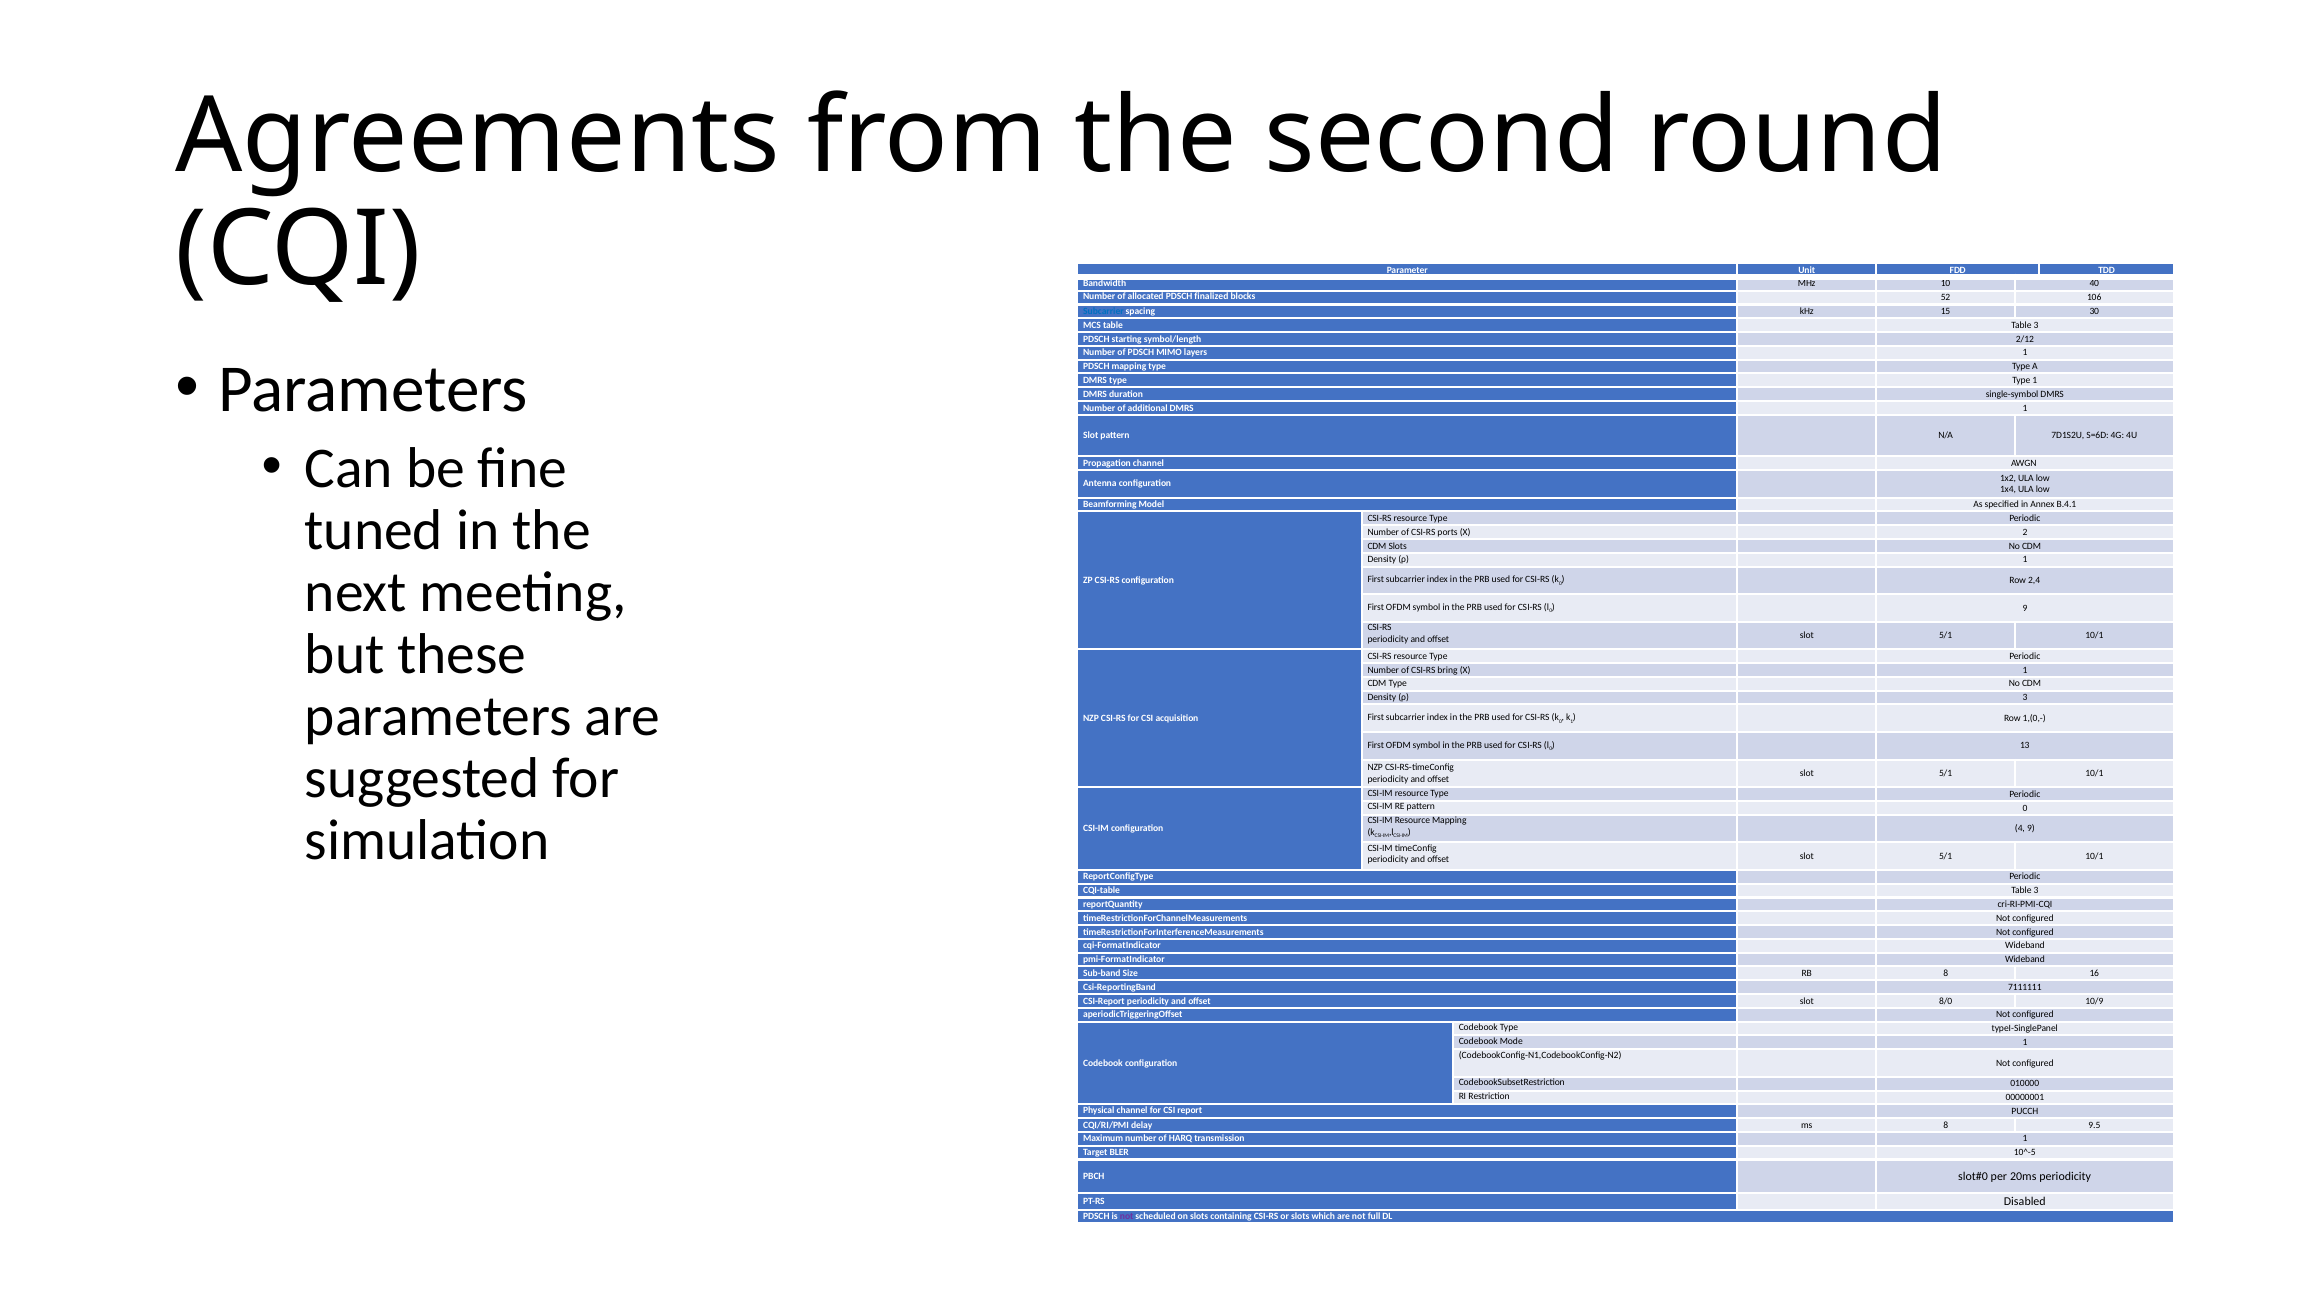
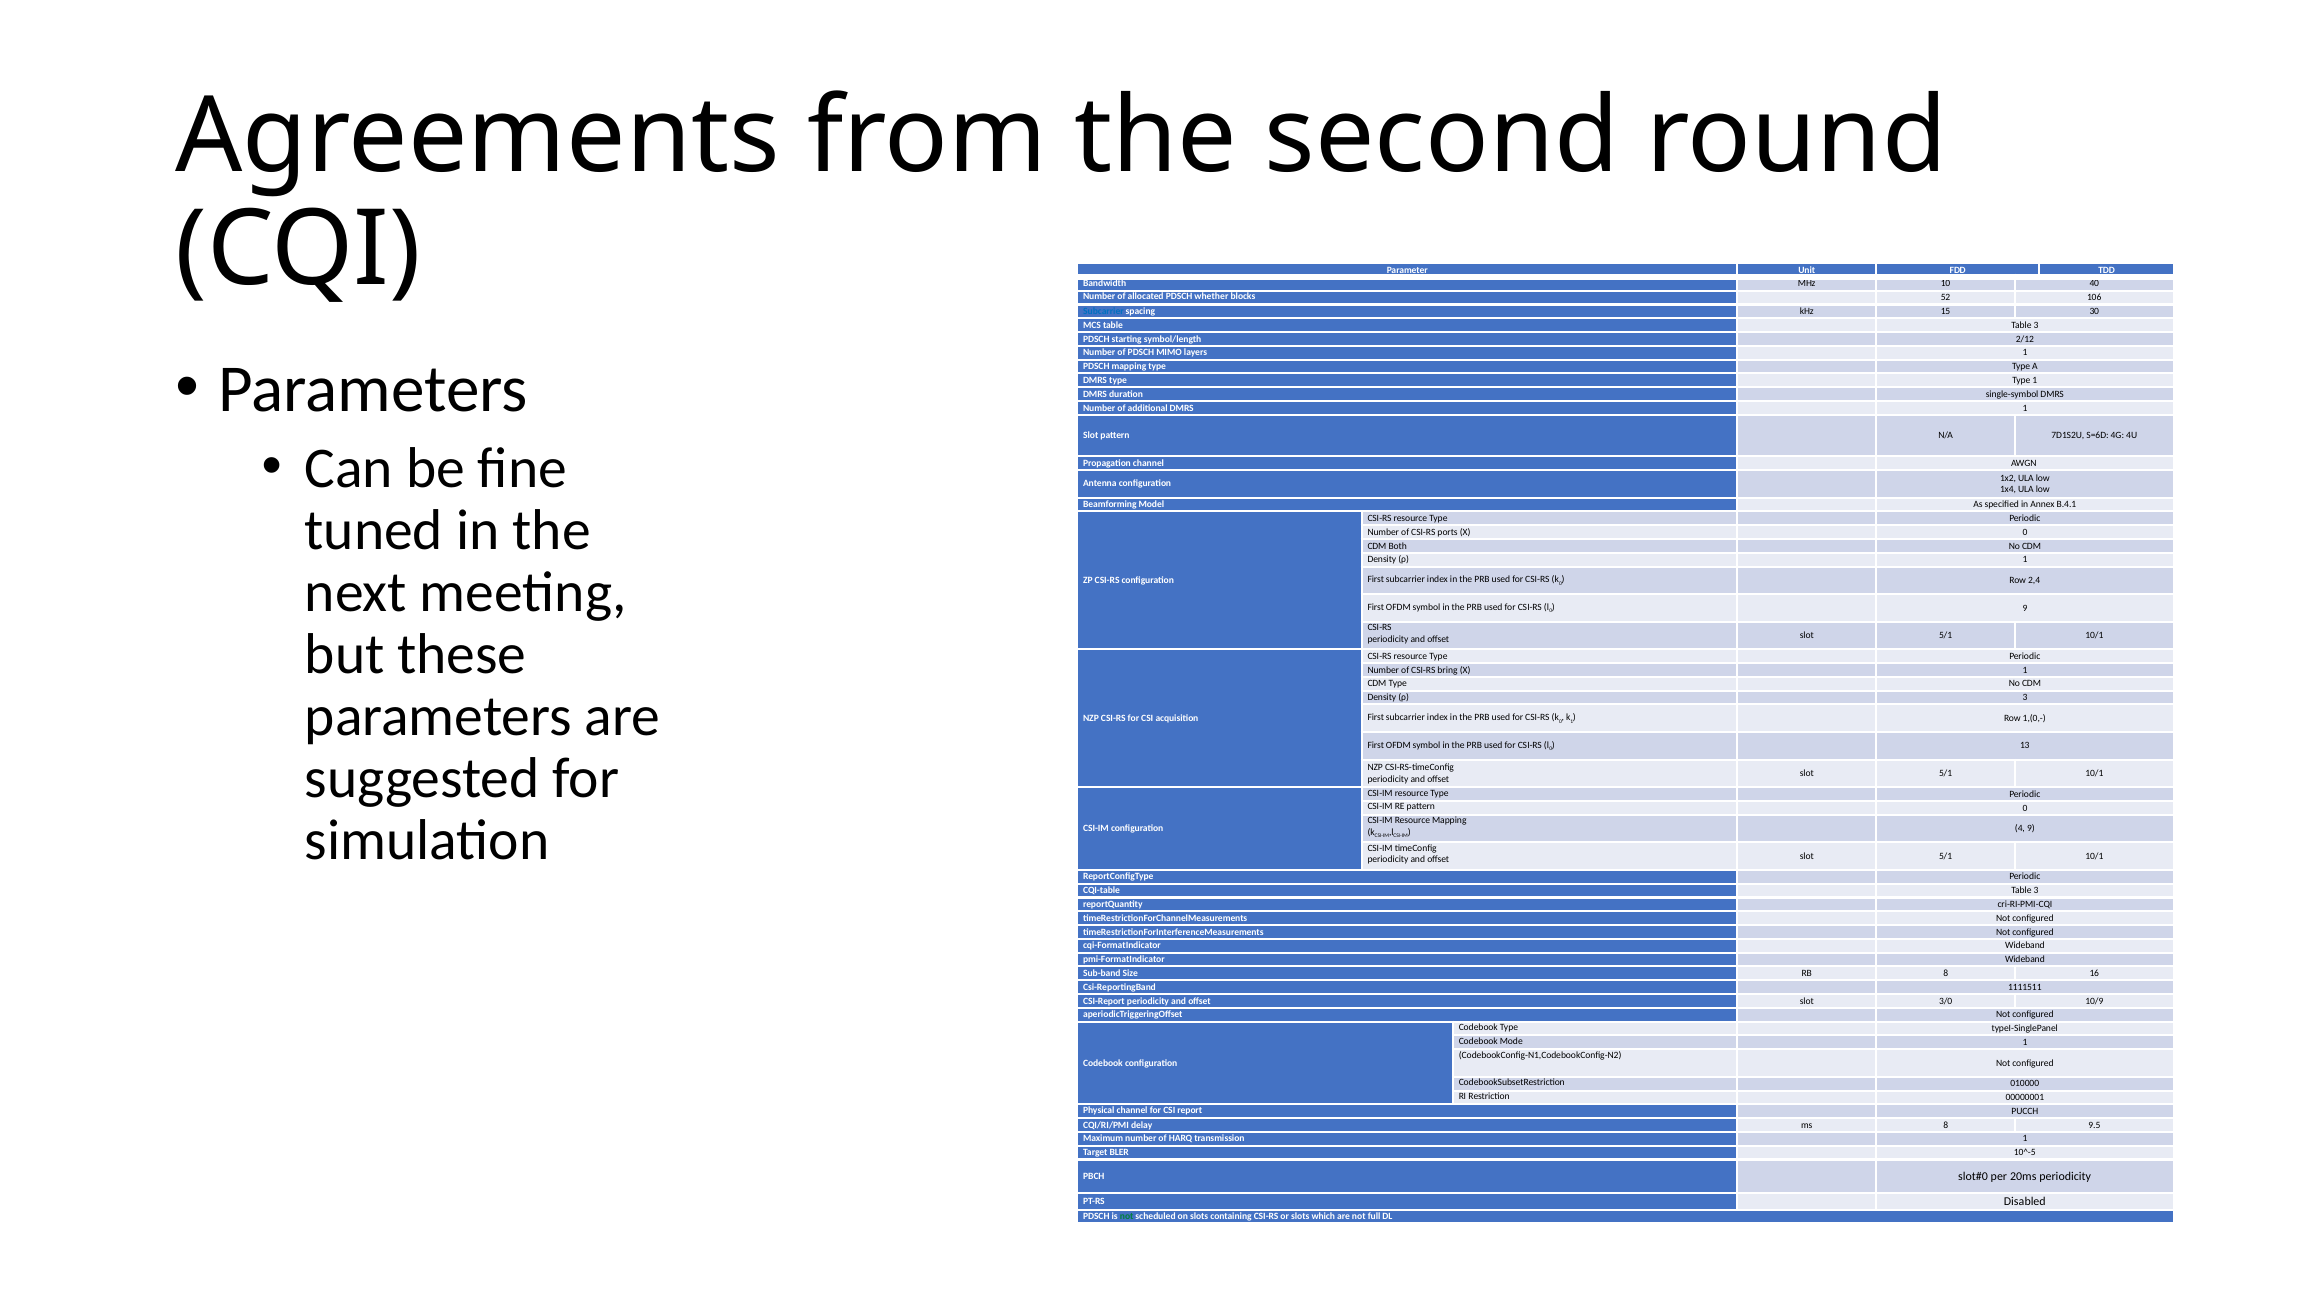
finalized: finalized -> whether (1211, 297)
X 2: 2 -> 0 (2025, 532)
CDM Slots: Slots -> Both (1398, 546)
7111111: 7111111 -> 1111511 (2025, 987)
8/0: 8/0 -> 3/0 (1946, 1001)
not colour: purple -> green (1127, 1217)
